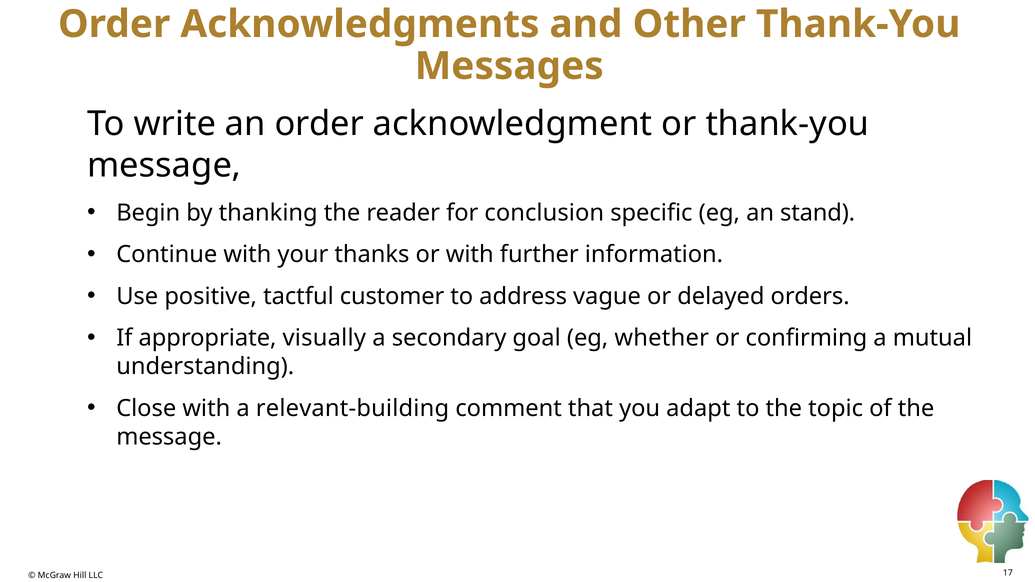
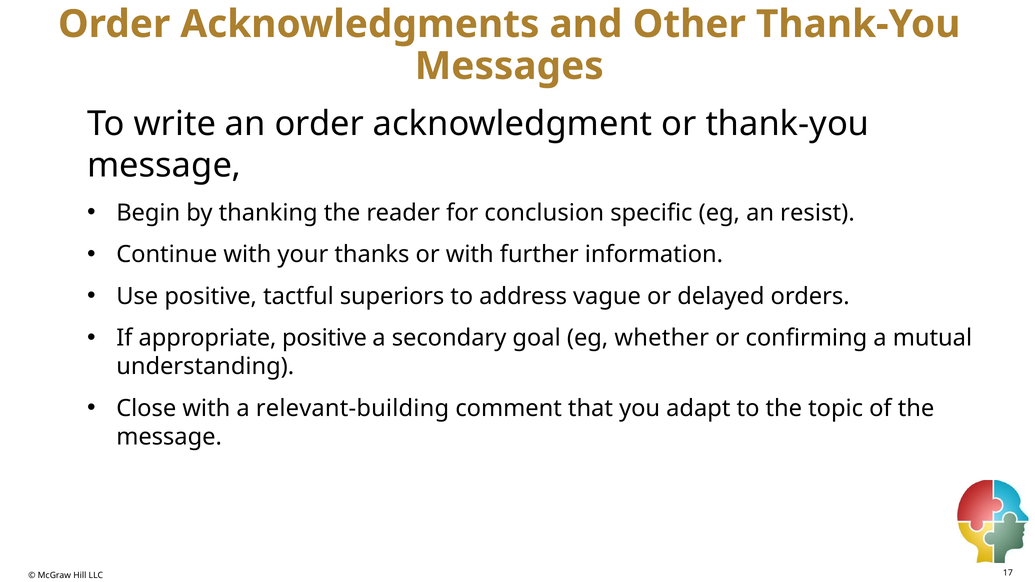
stand: stand -> resist (817, 213)
customer: customer -> superiors (392, 296)
appropriate visually: visually -> positive (325, 338)
